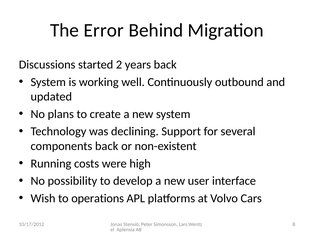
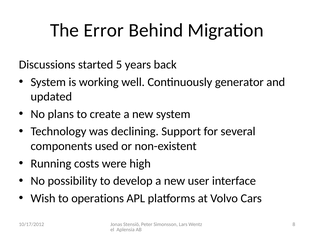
2: 2 -> 5 (119, 65)
outbound: outbound -> generator (239, 82)
components back: back -> used (107, 146)
